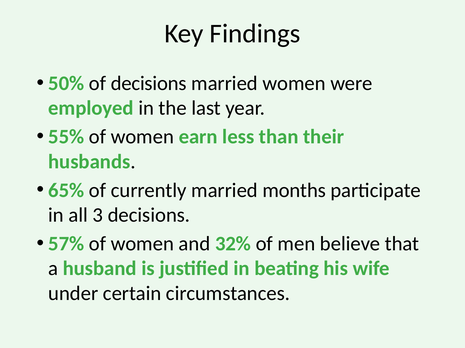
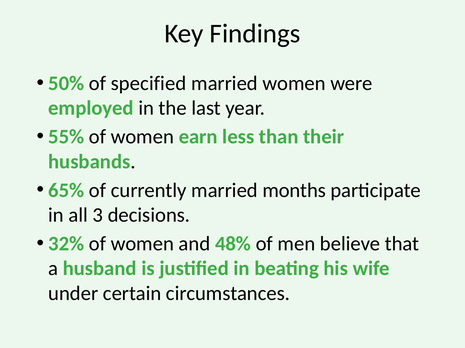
of decisions: decisions -> specified (149, 84)
57%: 57% -> 32% (66, 244)
32%: 32% -> 48% (233, 244)
